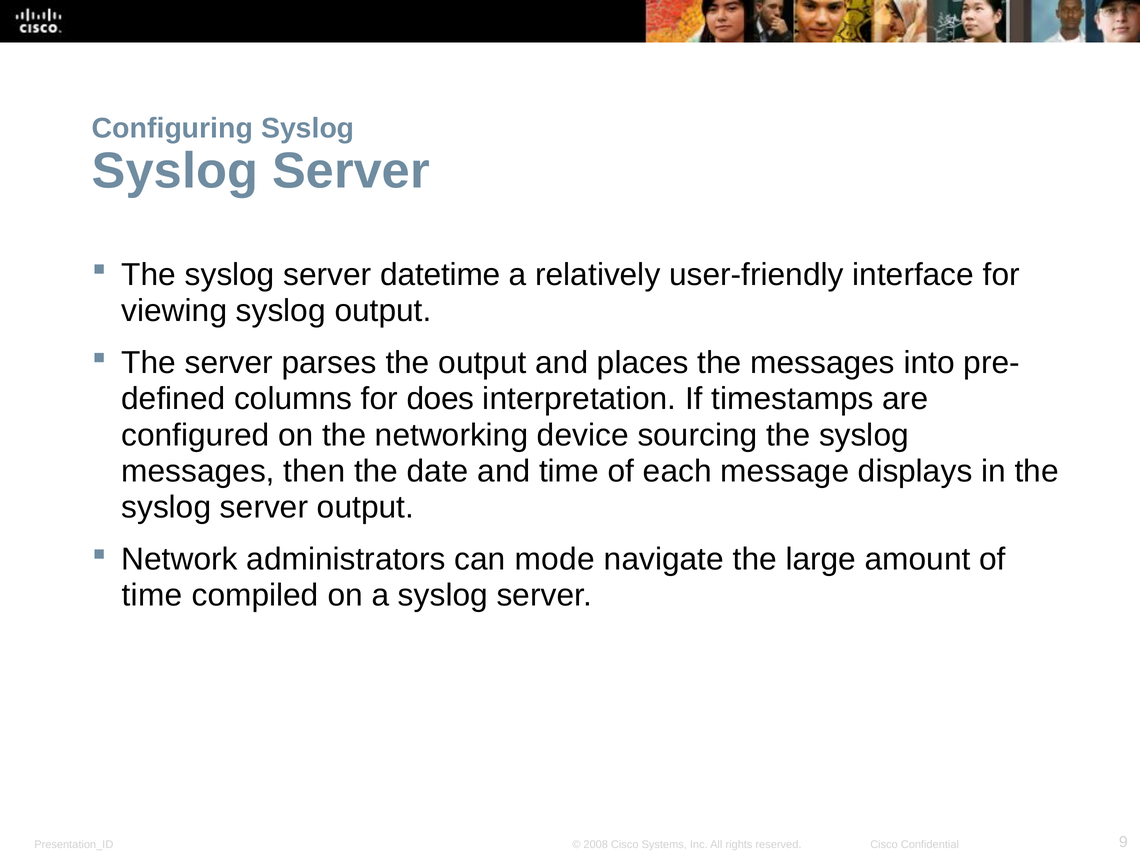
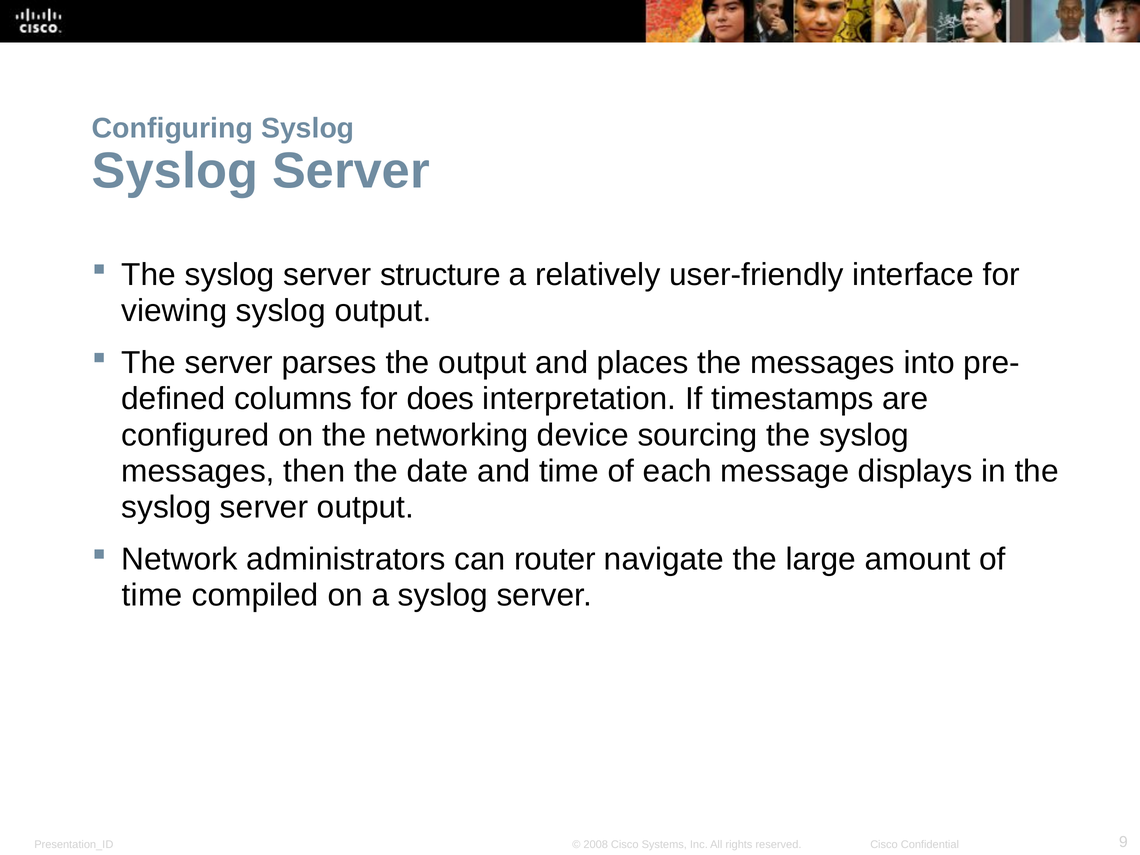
datetime: datetime -> structure (440, 275)
mode: mode -> router (555, 559)
